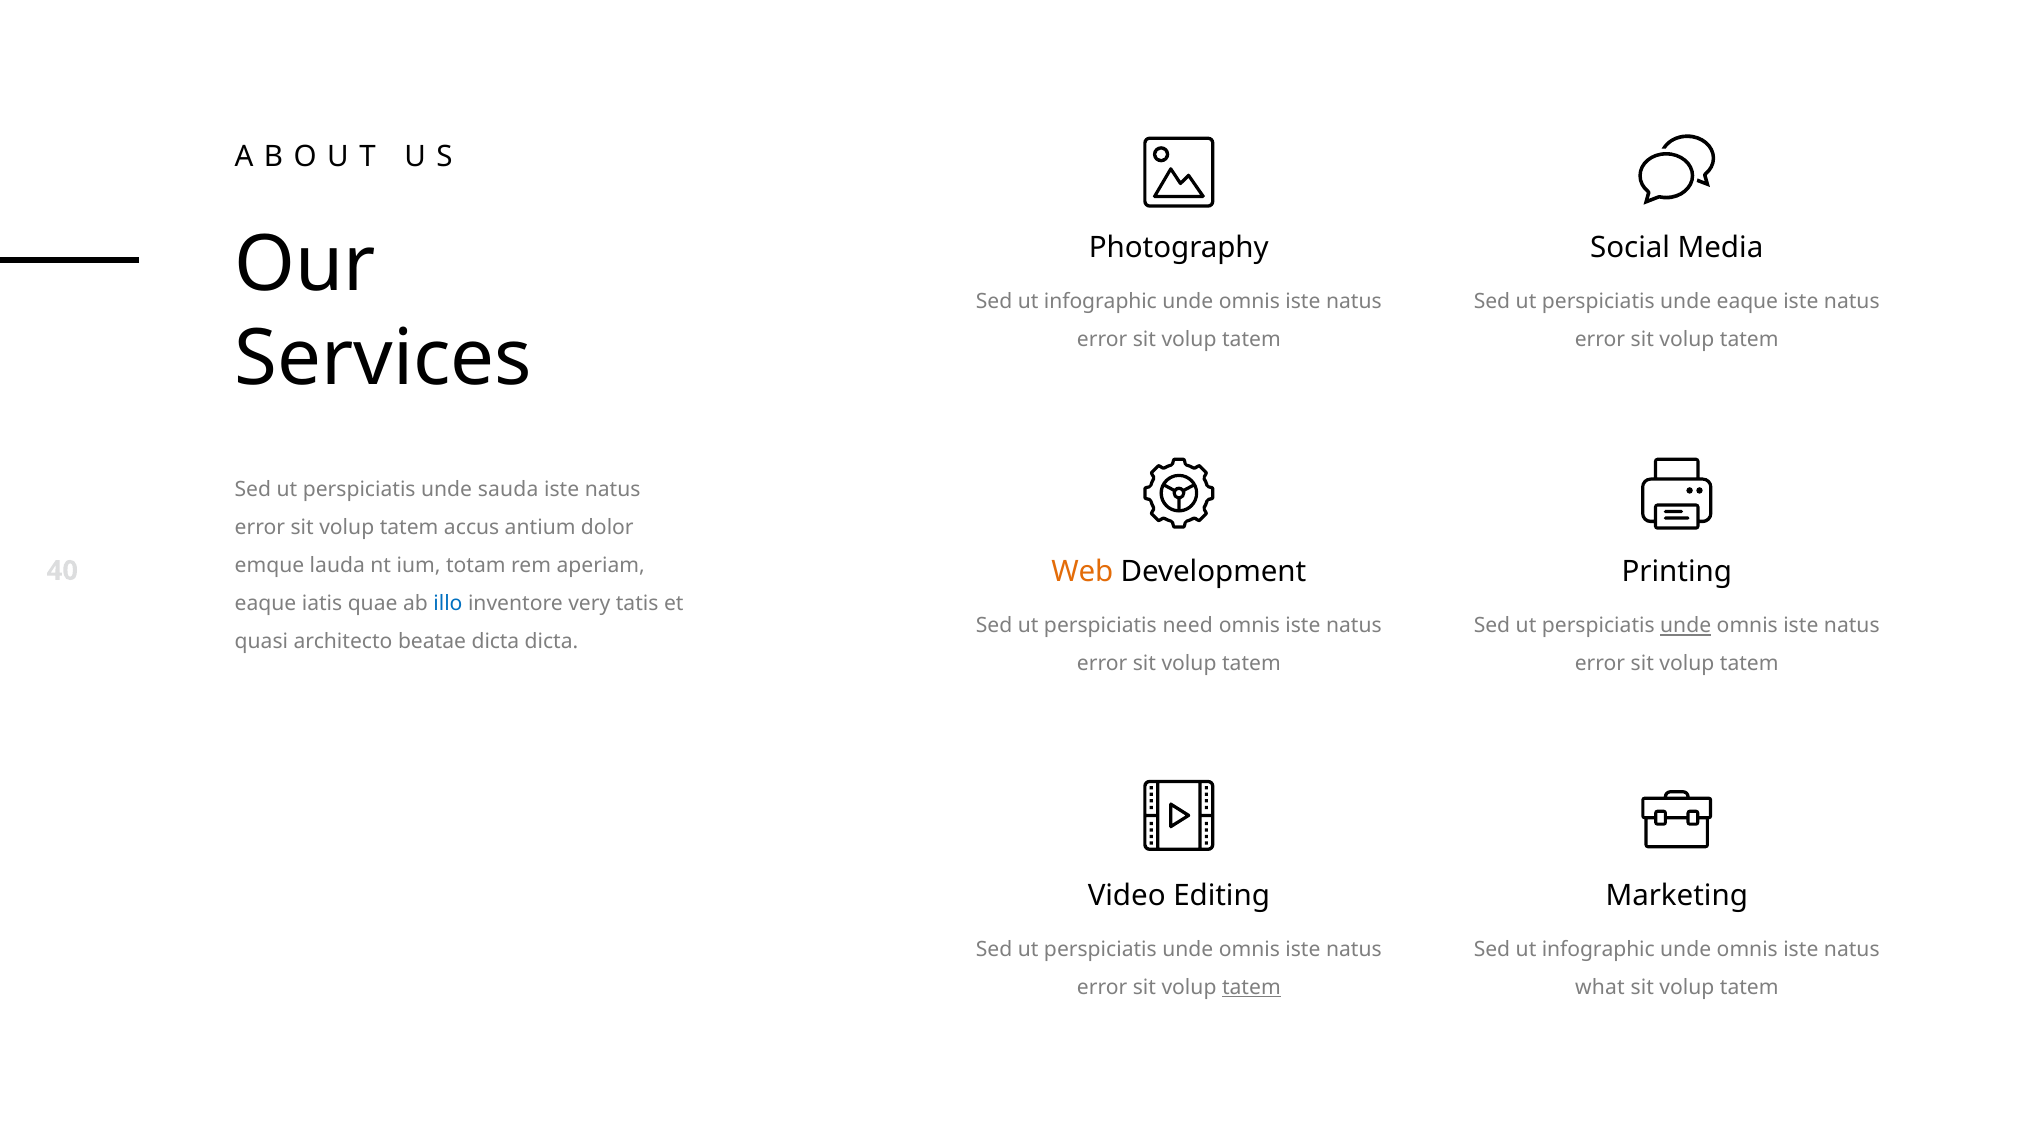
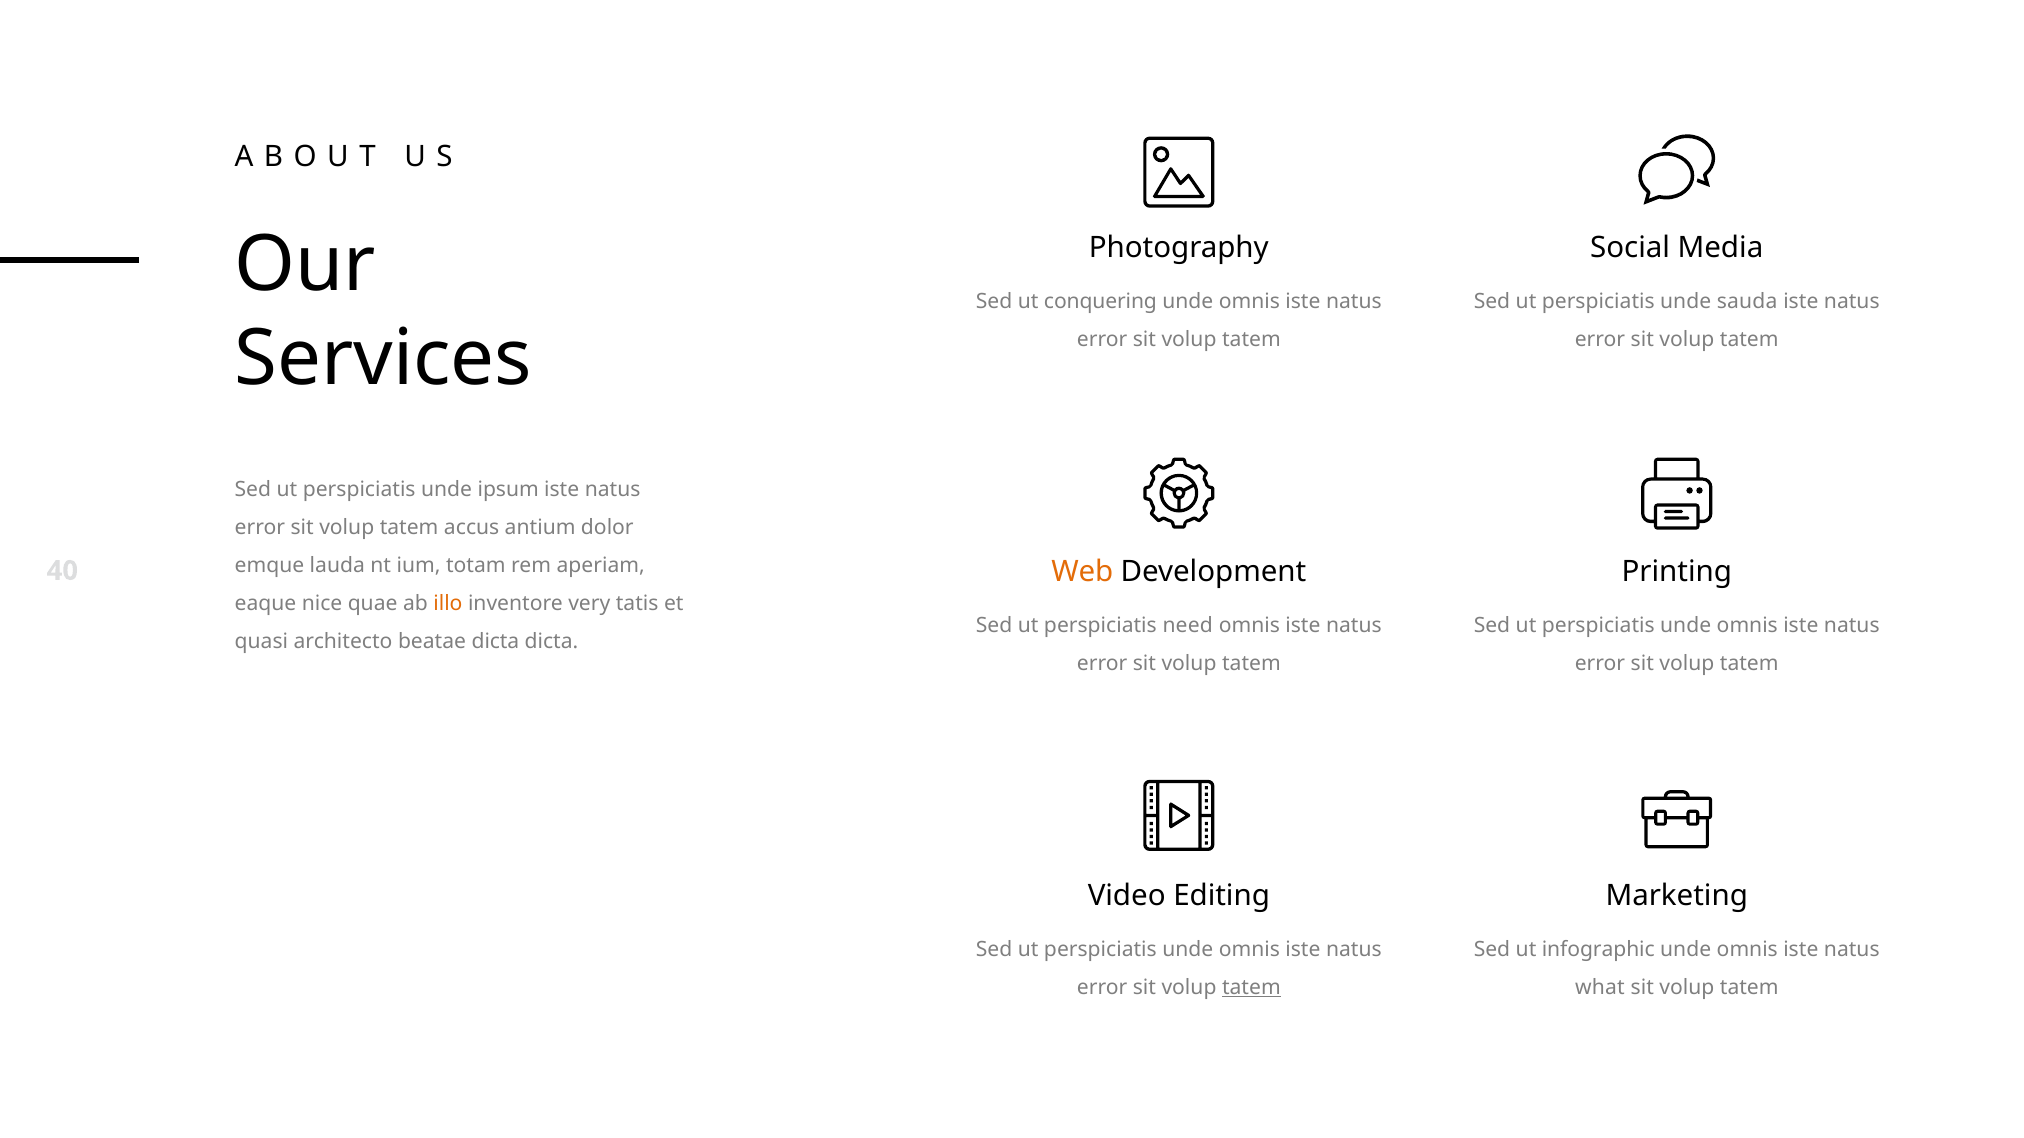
infographic: infographic -> conquering (1100, 302)
unde eaque: eaque -> sauda (1747, 302)
sauda: sauda -> ipsum (508, 490)
iatis: iatis -> nice (322, 604)
illo colour: blue -> orange (448, 604)
unde underline: present -> none (1686, 626)
